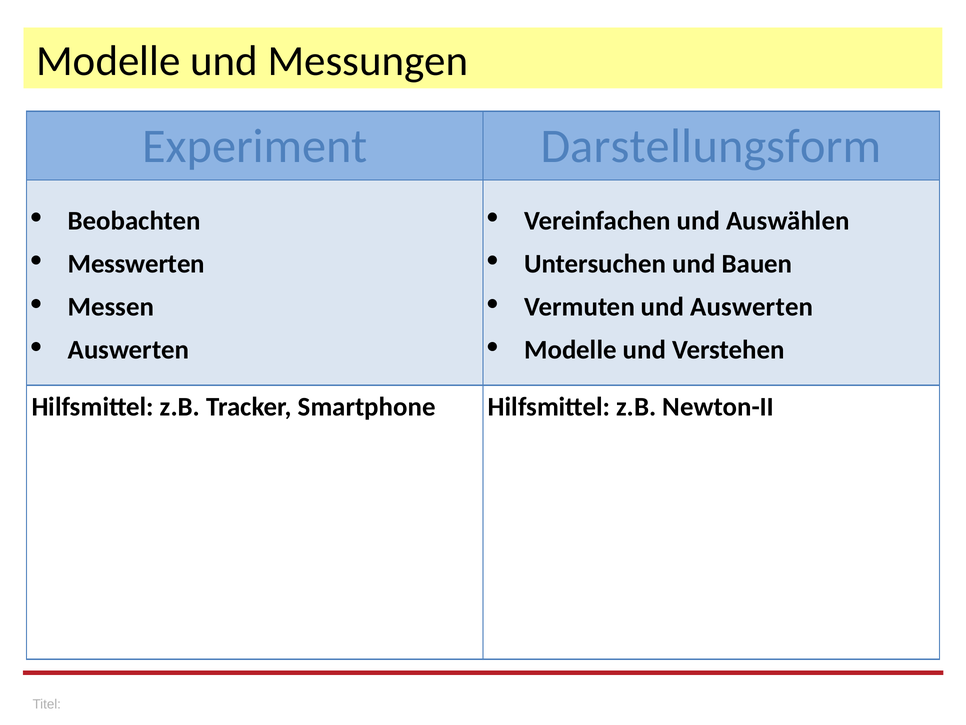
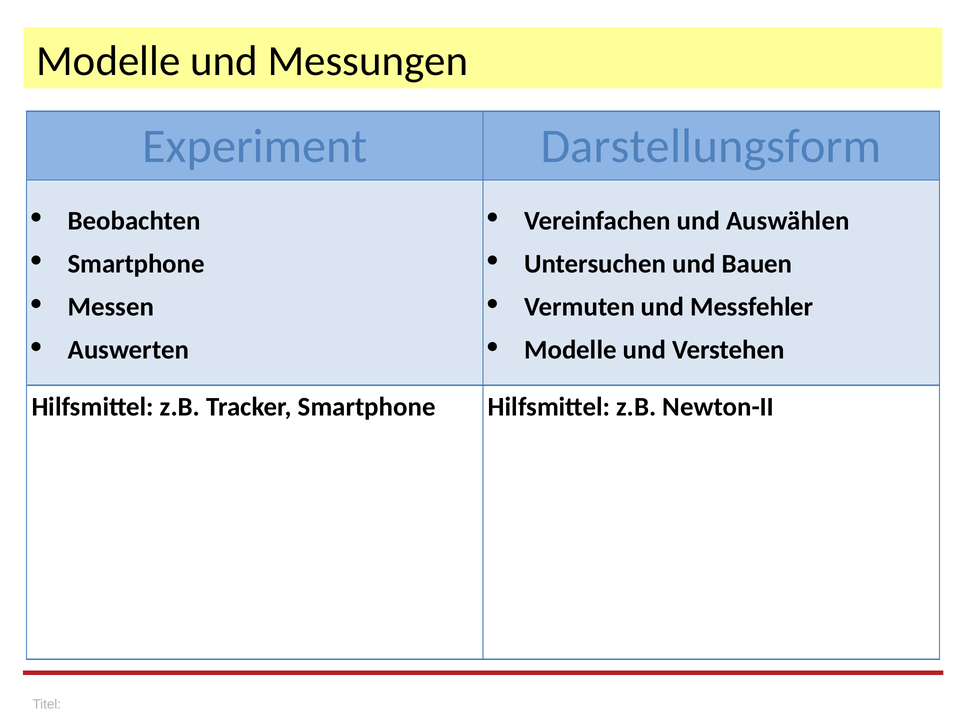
Messwerten: Messwerten -> Smartphone (136, 264)
und Auswerten: Auswerten -> Messfehler (752, 307)
